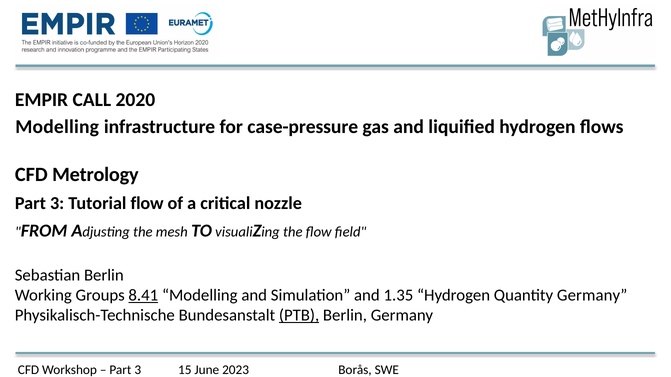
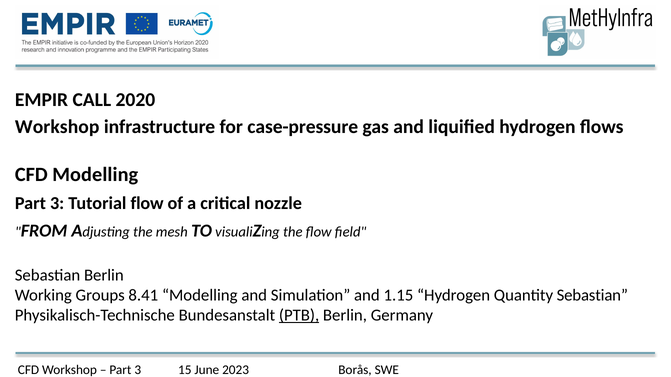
Modelling: Modelling -> Workshop (57, 127)
CFD Metrology: Metrology -> Modelling (95, 175)
8.41 underline: present -> none (143, 296)
1.35: 1.35 -> 1.15 (398, 296)
Quantity Germany: Germany -> Sebastian (592, 296)
